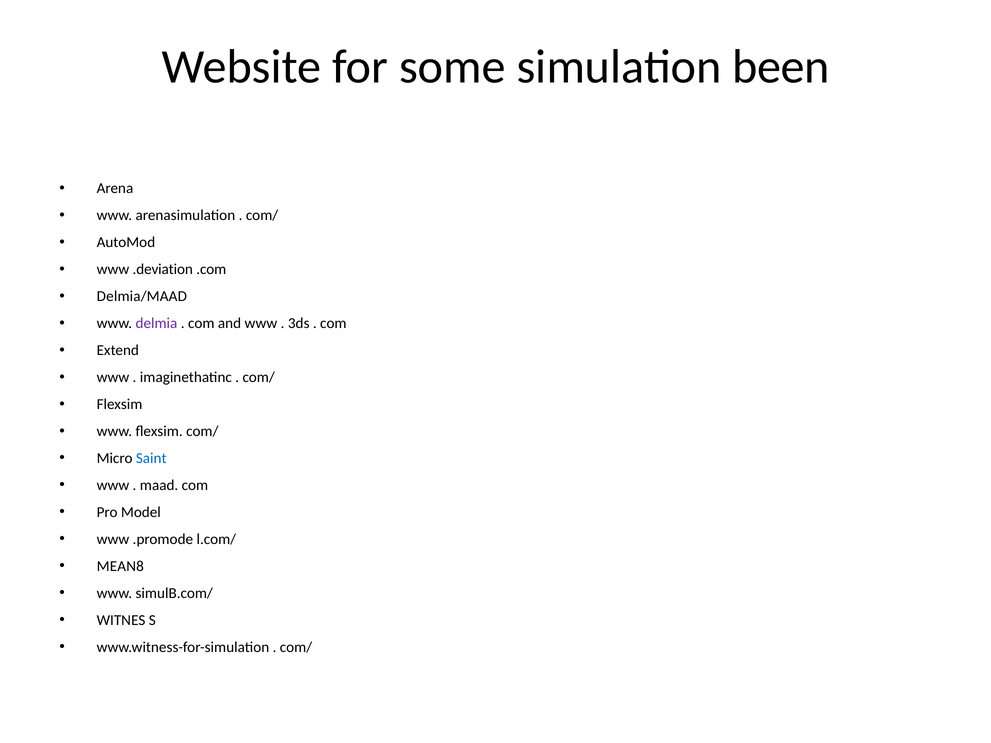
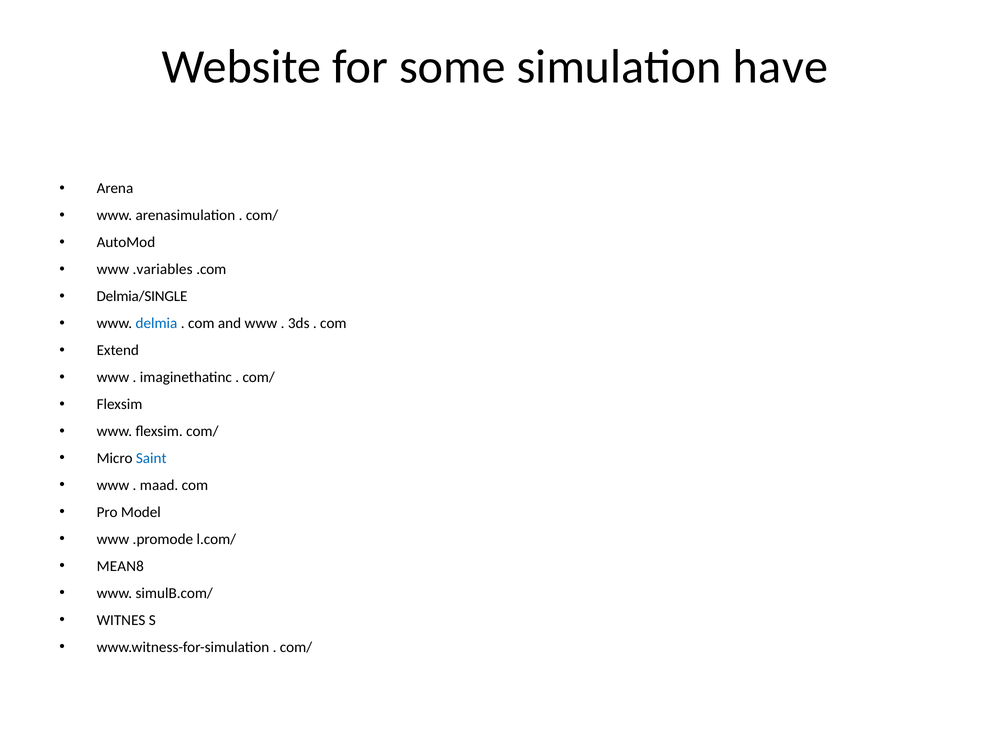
been: been -> have (780, 67)
.deviation: .deviation -> .variables (163, 270)
Delmia/MAAD: Delmia/MAAD -> Delmia/SINGLE (142, 297)
delmia colour: purple -> blue (156, 324)
